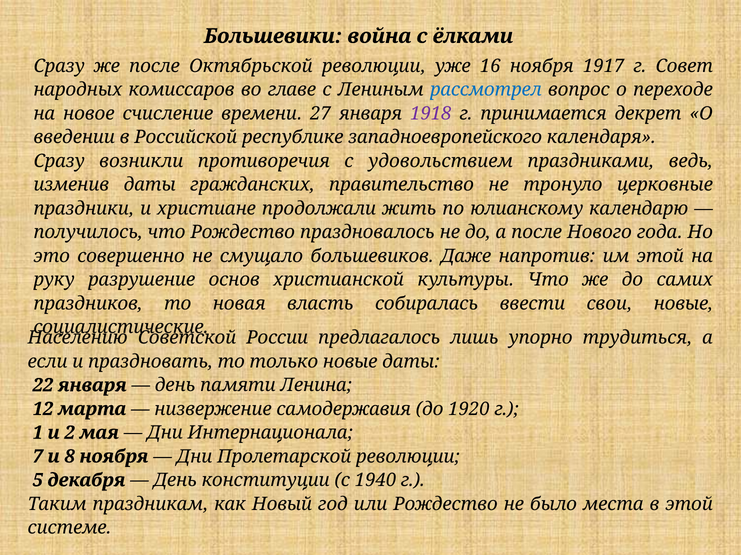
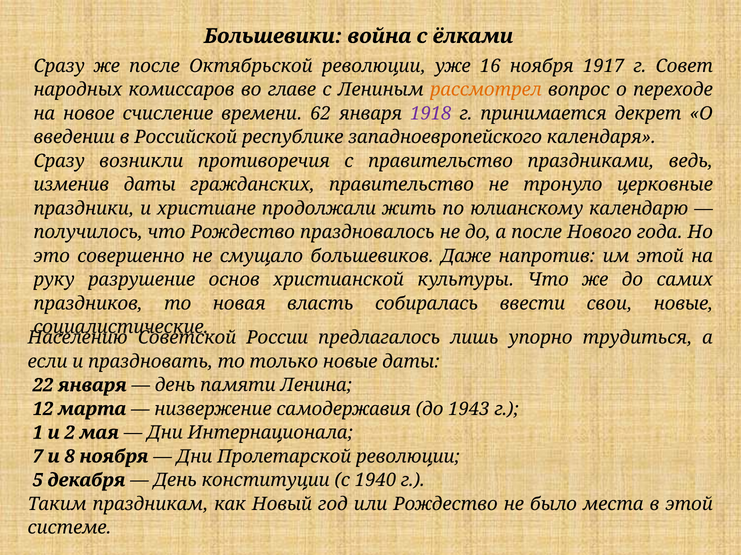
рассмотрел colour: blue -> orange (486, 90)
27: 27 -> 62 (321, 114)
с удовольствием: удовольствием -> правительство (441, 161)
1920: 1920 -> 1943 (469, 409)
